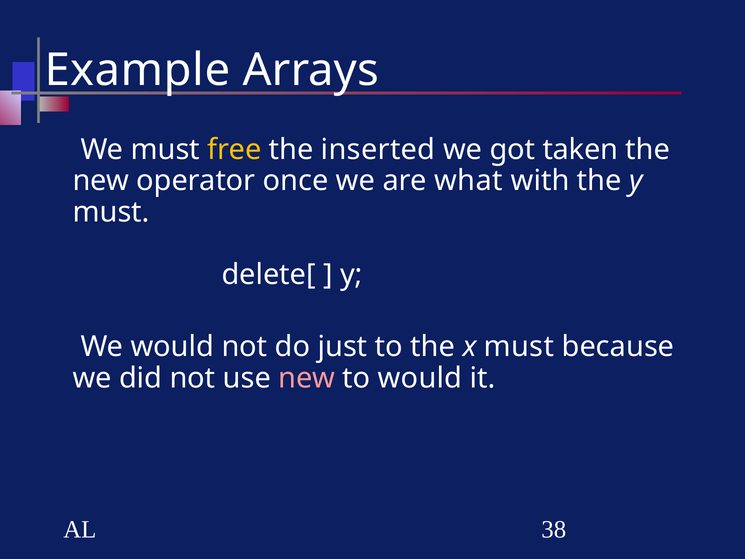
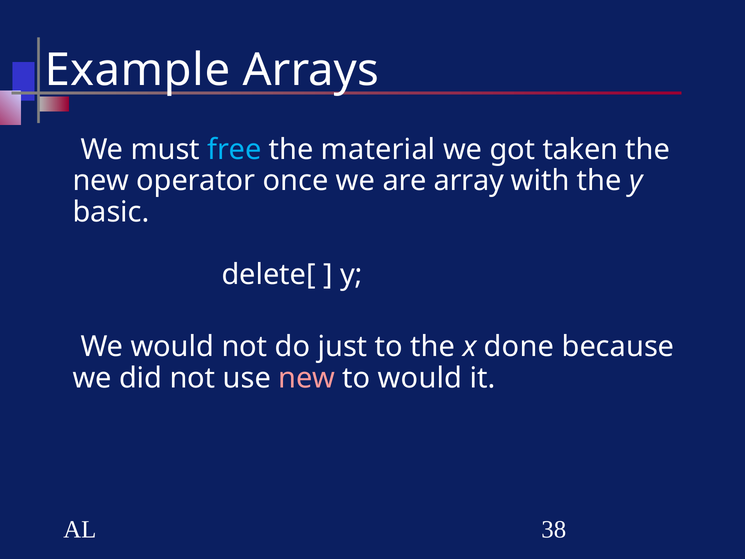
free colour: yellow -> light blue (234, 149)
inserted: inserted -> material (378, 149)
what: what -> array (469, 181)
must: must -> basic (111, 212)
x must: must -> done (519, 347)
